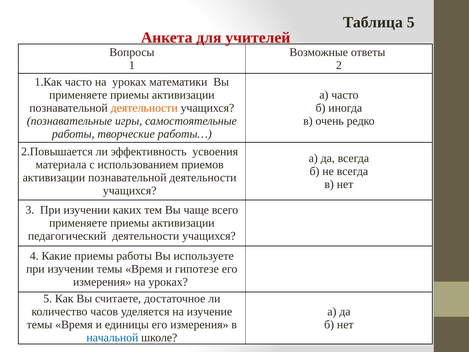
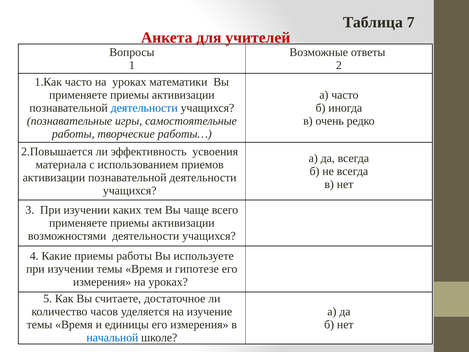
Таблица 5: 5 -> 7 (411, 22)
деятельности colour: orange -> blue (144, 108)
педагогический: педагогический -> возможностями (67, 236)
